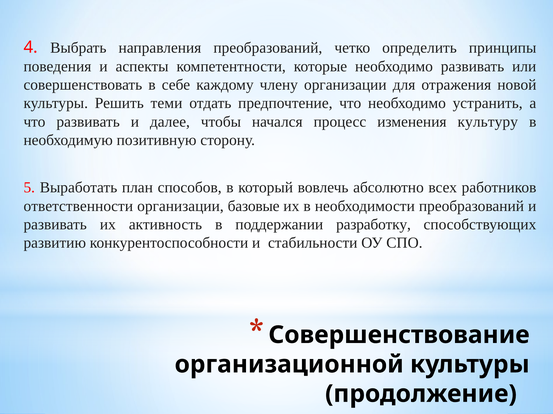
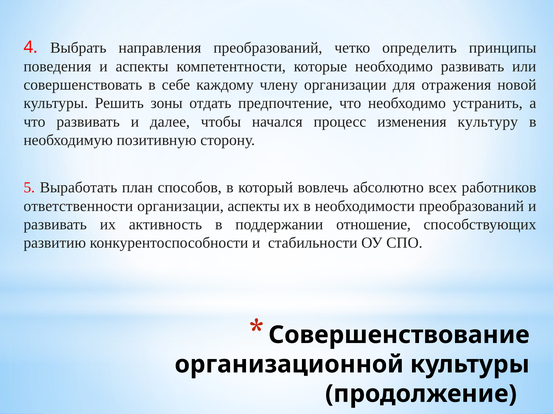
теми: теми -> зоны (167, 103)
организации базовые: базовые -> аспекты (254, 206)
разработку: разработку -> отношение (374, 225)
